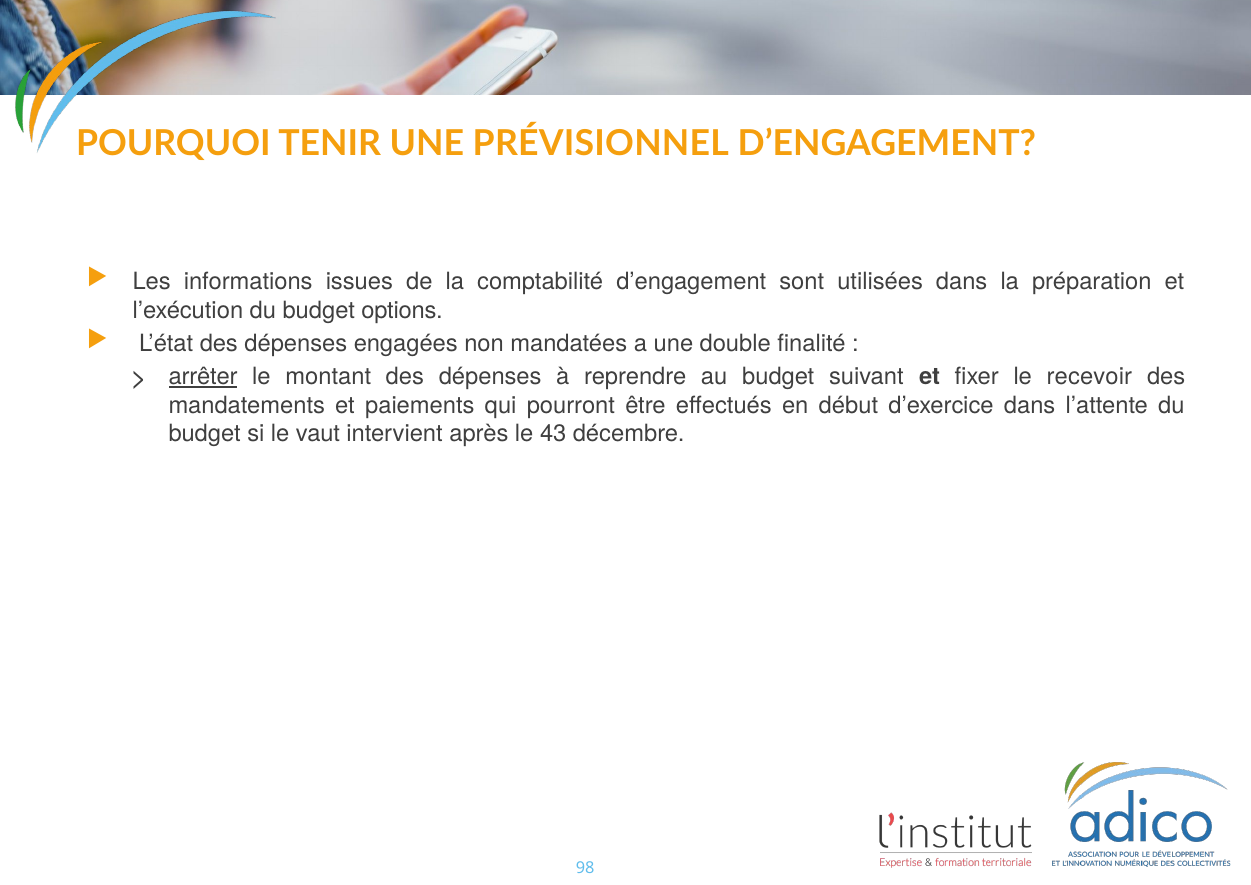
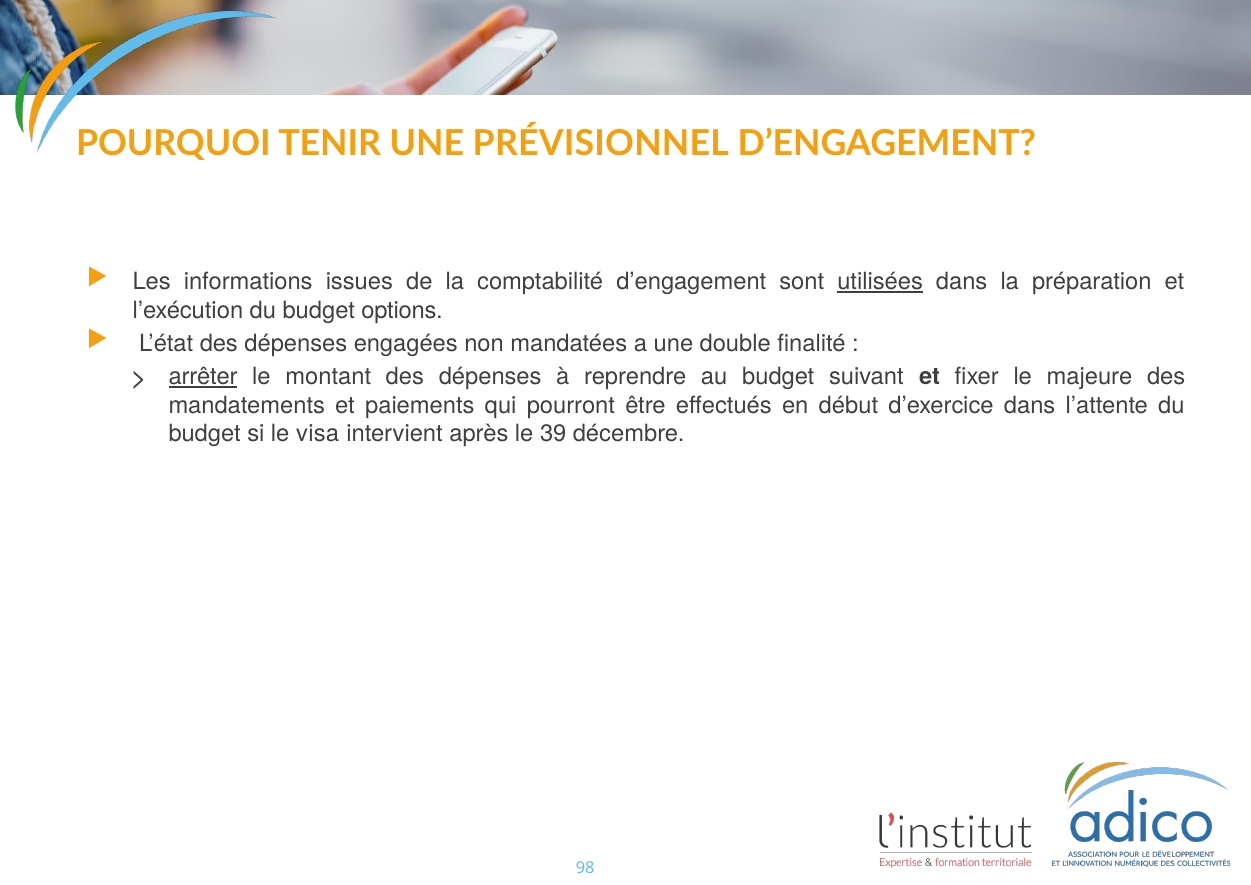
utilisées underline: none -> present (880, 282)
recevoir: recevoir -> majeure (1089, 377)
vaut: vaut -> visa (318, 434)
43: 43 -> 39 (553, 434)
